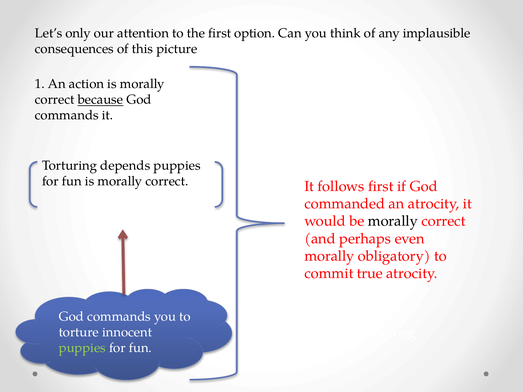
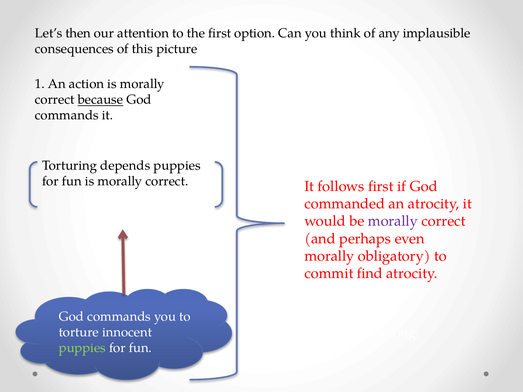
only: only -> then (78, 33)
morally colour: black -> purple (393, 221)
true: true -> find (370, 274)
